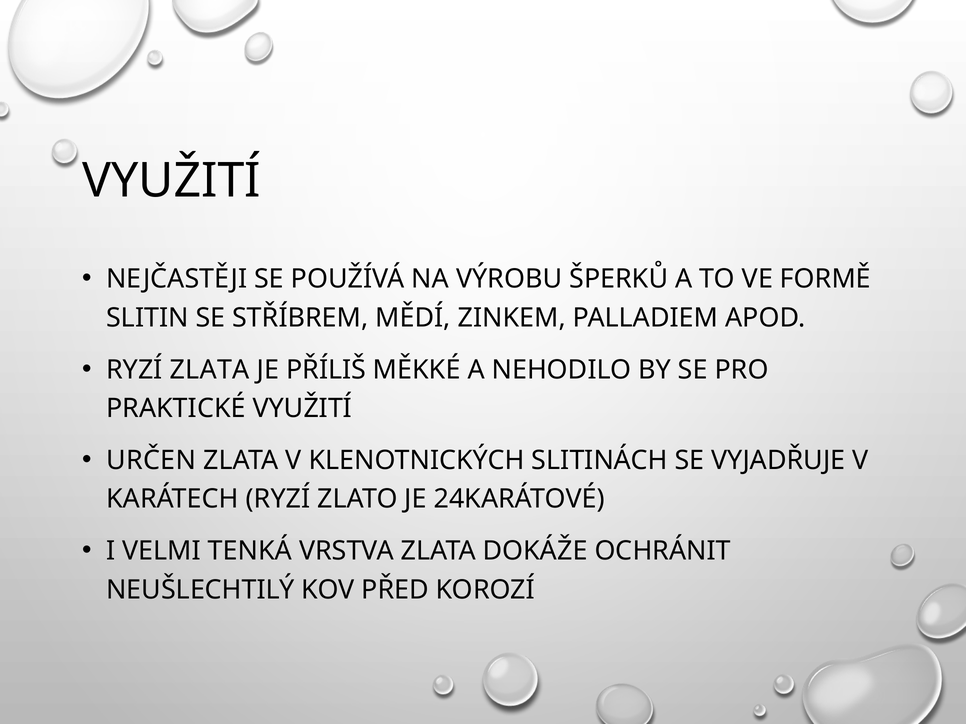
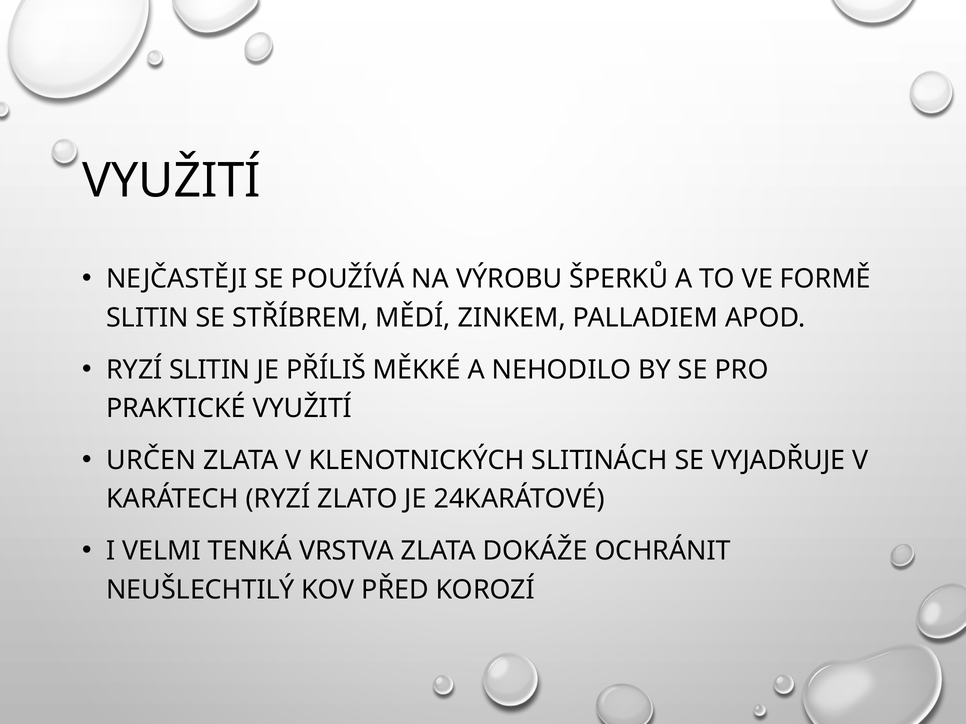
RYZÍ ZLATA: ZLATA -> SLITIN (210, 370)
